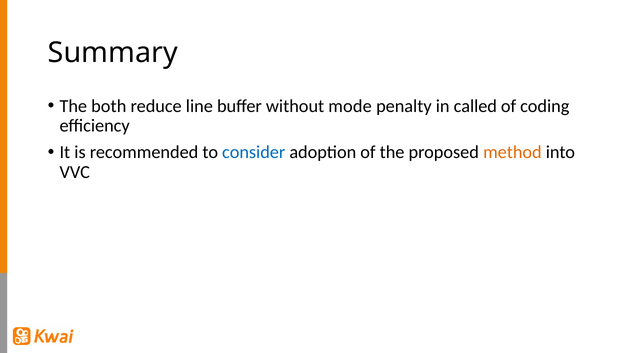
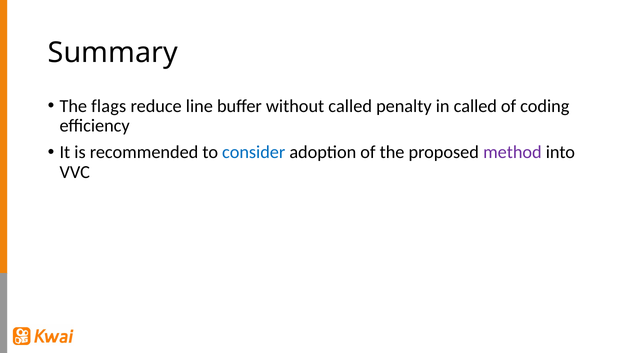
both: both -> flags (109, 106)
without mode: mode -> called (350, 106)
method colour: orange -> purple (512, 152)
